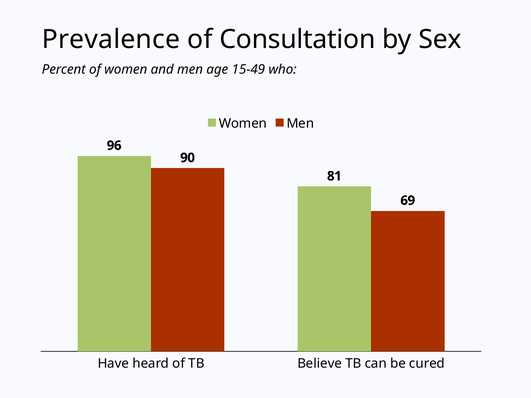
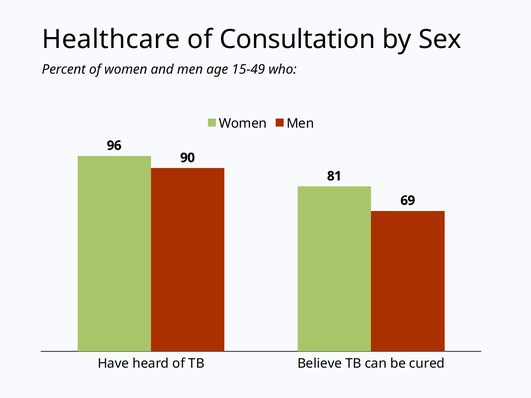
Prevalence: Prevalence -> Healthcare (111, 39)
